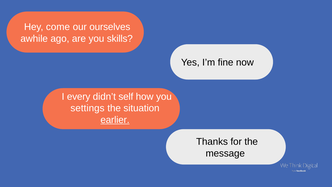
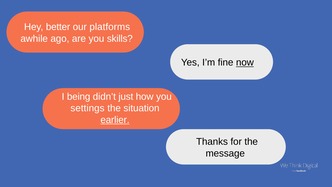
come: come -> better (58, 27)
ourselves: ourselves -> platforms (110, 27)
now underline: none -> present (245, 62)
every: every -> being (79, 96)
self: self -> just (126, 96)
